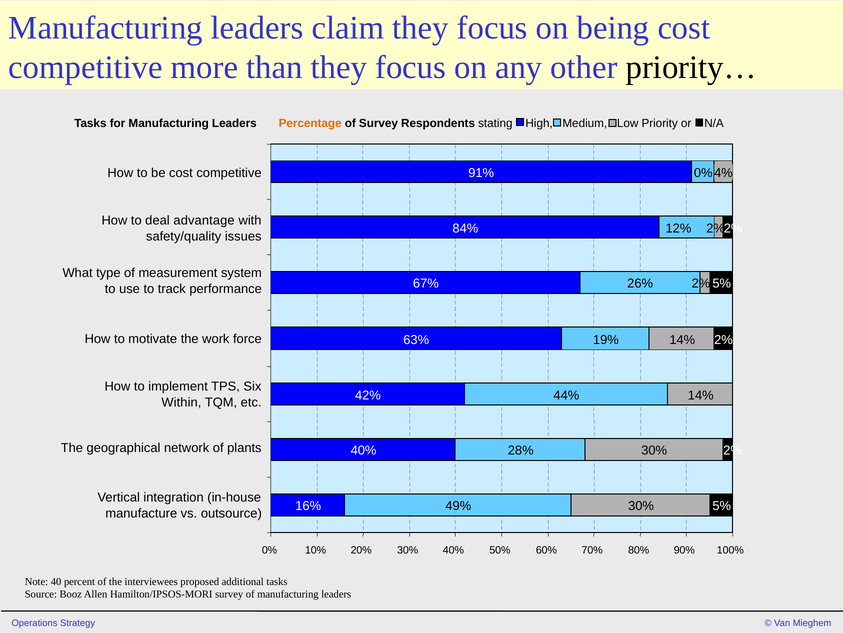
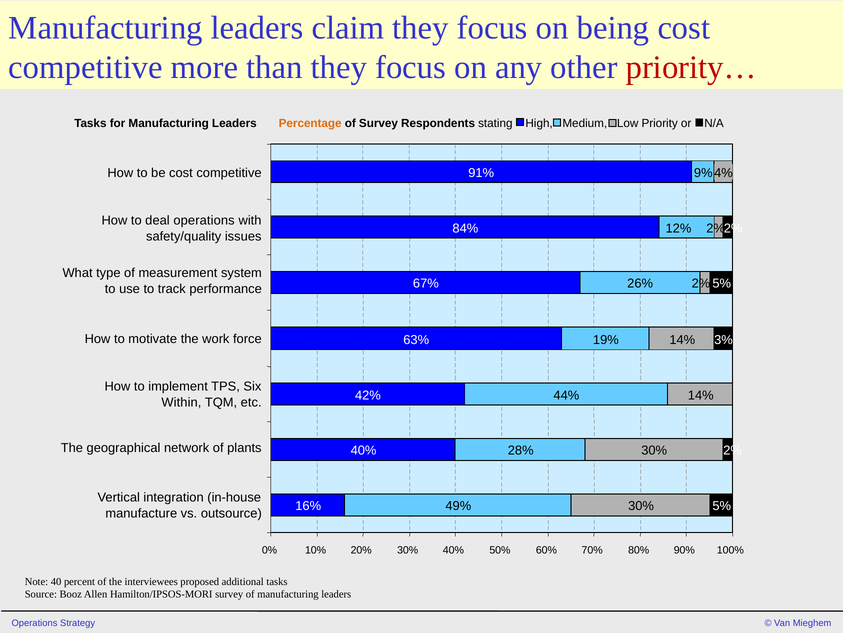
priority… colour: black -> red (691, 67)
0%: 0% -> 9% (703, 173)
deal advantage: advantage -> operations (204, 220)
2%: 2% -> 3% (723, 340)
